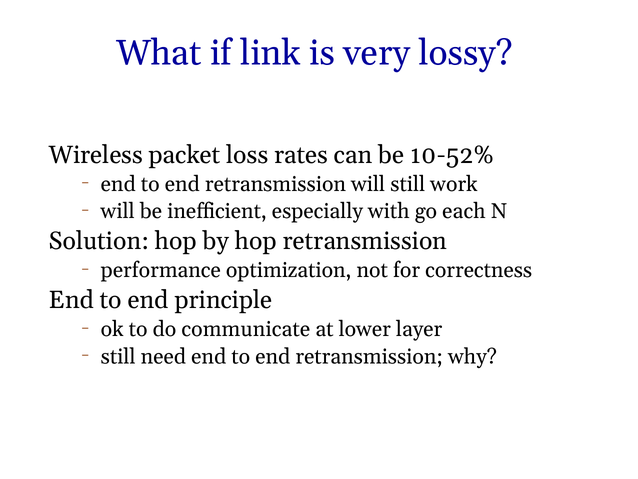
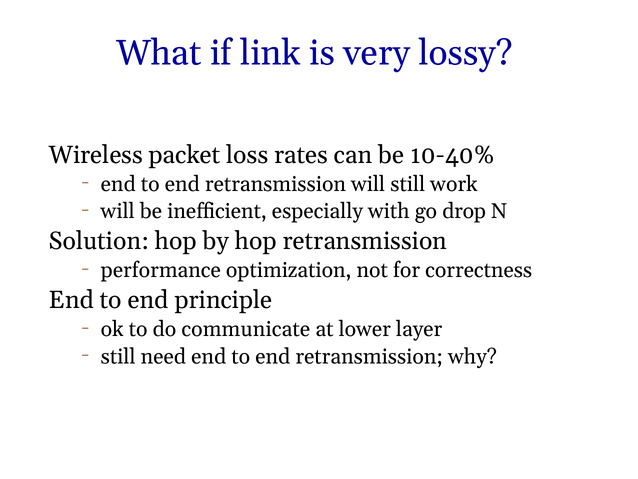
10-52%: 10-52% -> 10-40% (452, 155)
each: each -> drop (464, 211)
